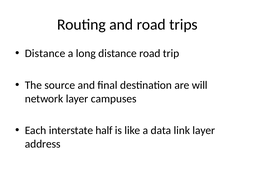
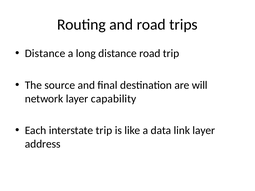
campuses: campuses -> capability (114, 99)
interstate half: half -> trip (104, 131)
